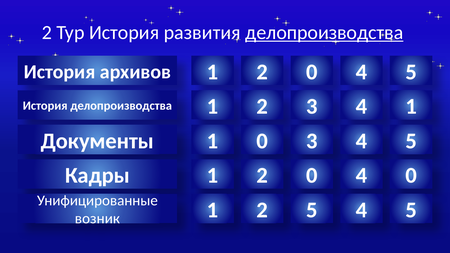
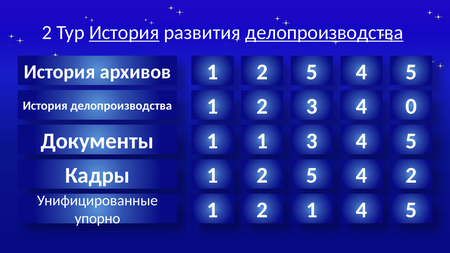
История underline: none -> present (124, 33)
0: 0 -> 5 (312, 72)
4 1: 1 -> 0 (411, 107)
1 0: 0 -> 1 (262, 141)
0: 0 -> 5 (312, 176)
4 0: 0 -> 2 (411, 176)
1 2 5: 5 -> 1 (312, 210)
возник: возник -> упорно (98, 219)
